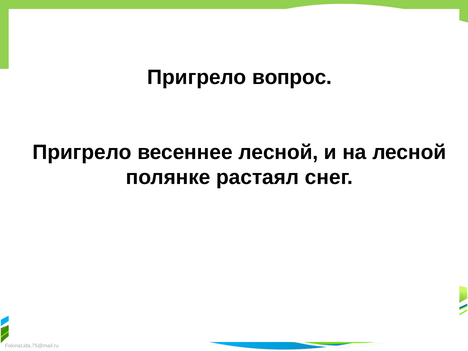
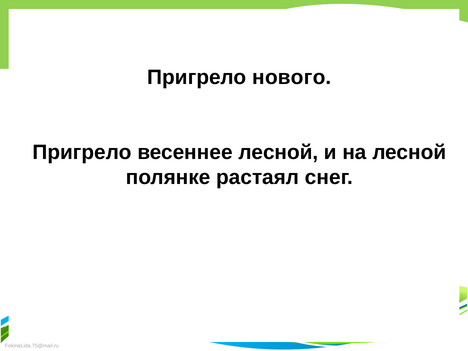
вопрос: вопрос -> нового (292, 77)
